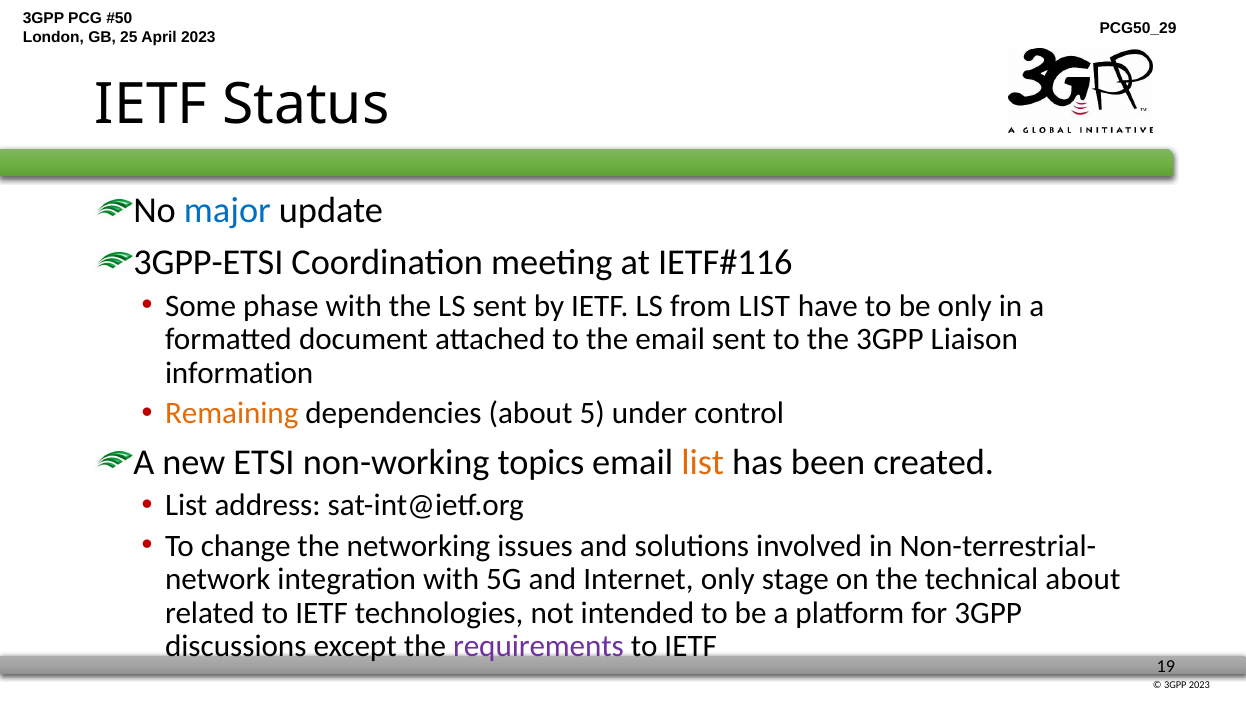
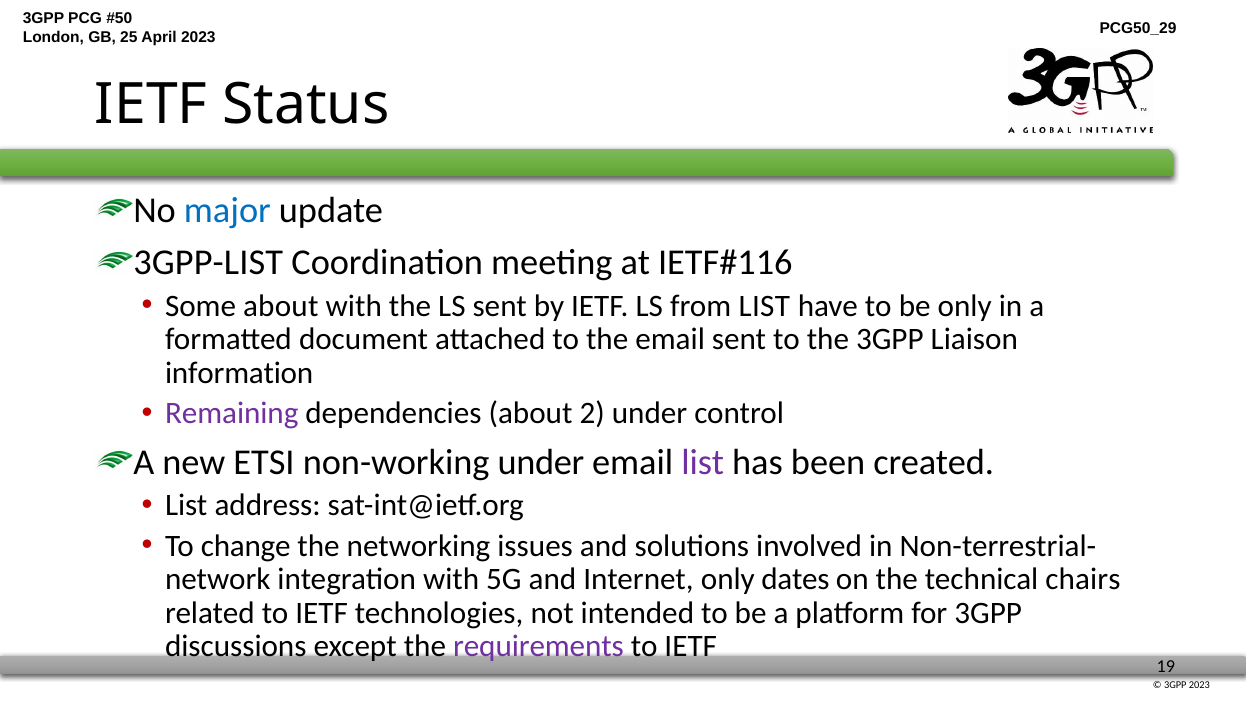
3GPP-ETSI: 3GPP-ETSI -> 3GPP-LIST (208, 263)
Some phase: phase -> about (281, 306)
Remaining colour: orange -> purple (232, 413)
5: 5 -> 2 (592, 413)
non-working topics: topics -> under (541, 463)
list colour: orange -> purple (703, 463)
stage: stage -> dates (796, 579)
technical about: about -> chairs (1083, 579)
